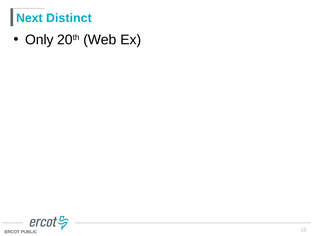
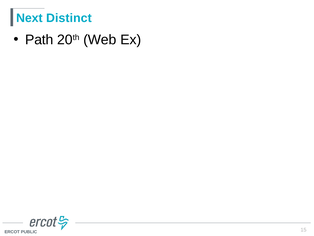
Only: Only -> Path (39, 40)
